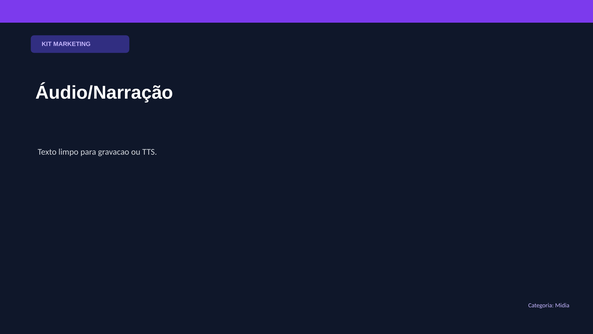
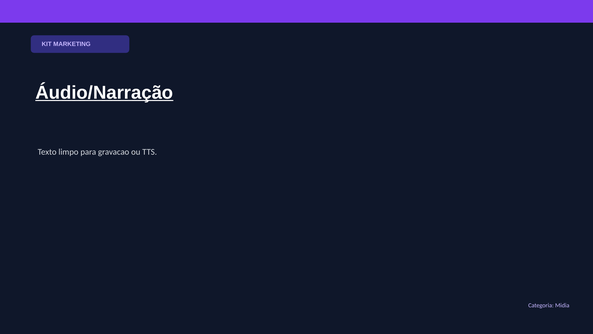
Áudio/Narração underline: none -> present (104, 92)
